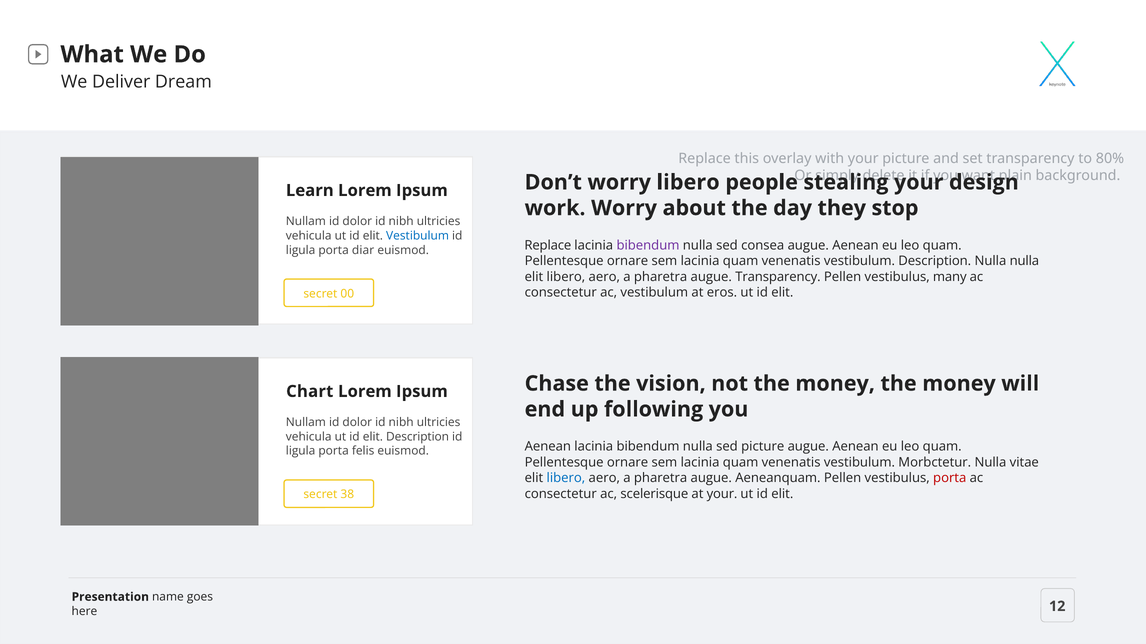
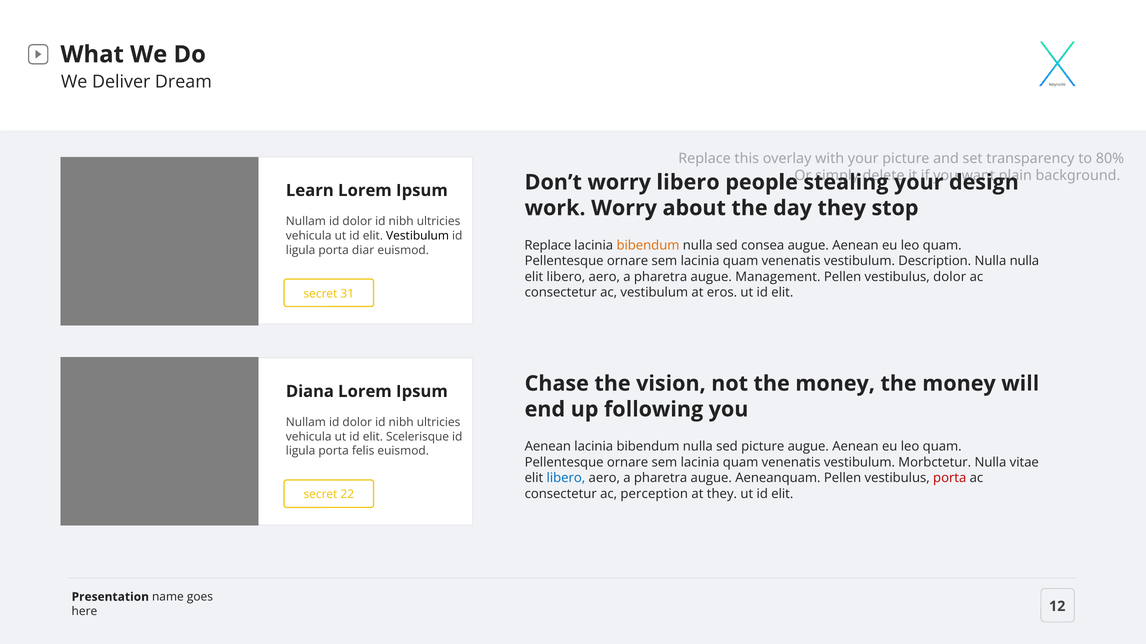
Vestibulum colour: blue -> black (418, 236)
bibendum colour: purple -> orange (648, 246)
augue Transparency: Transparency -> Management (778, 277)
vestibulus many: many -> dolor (950, 277)
00: 00 -> 31 (347, 294)
Chart: Chart -> Diana (310, 392)
elit Description: Description -> Scelerisque (418, 437)
scelerisque: scelerisque -> perception (654, 494)
at your: your -> they (722, 494)
38: 38 -> 22 (347, 495)
